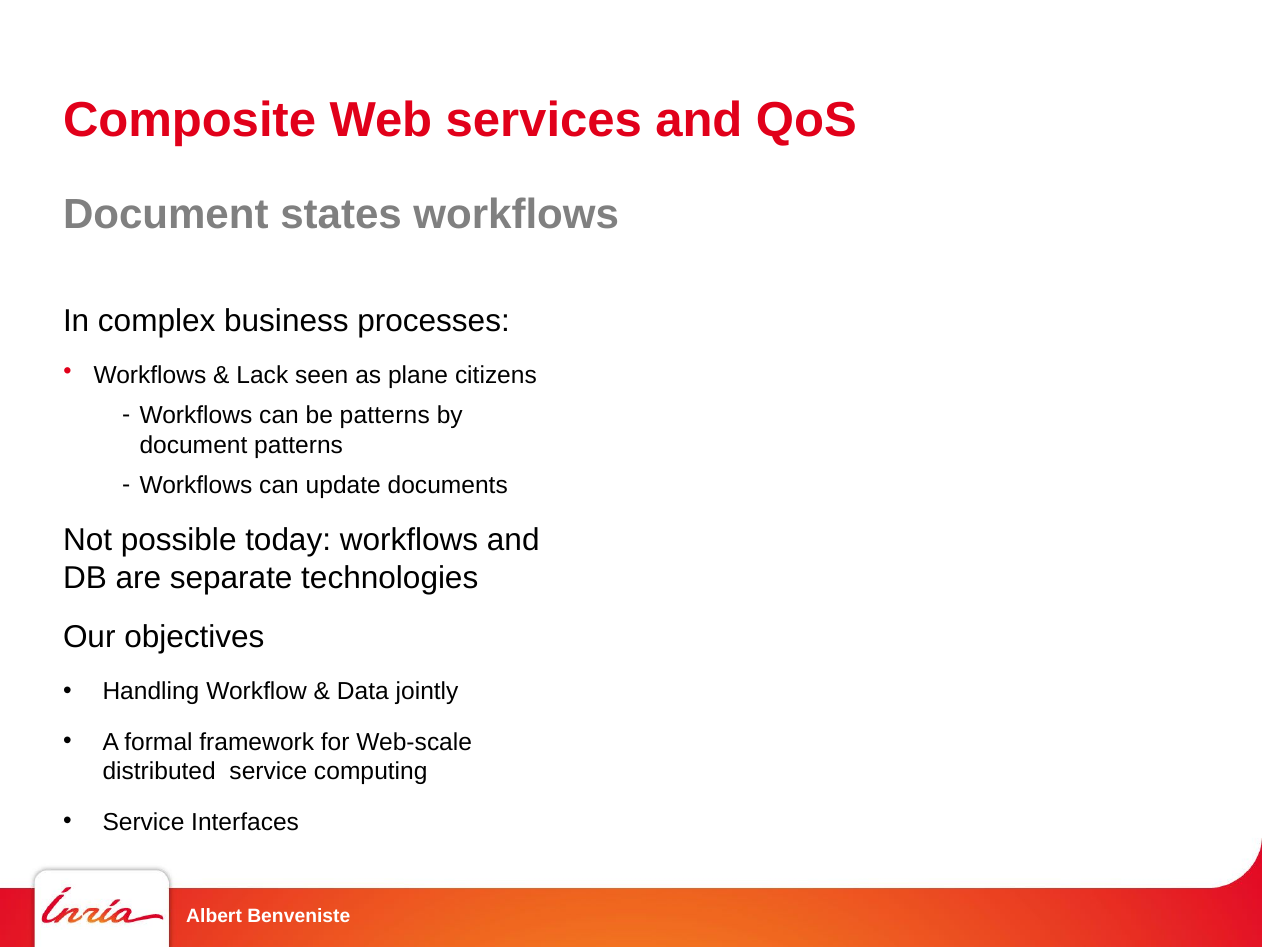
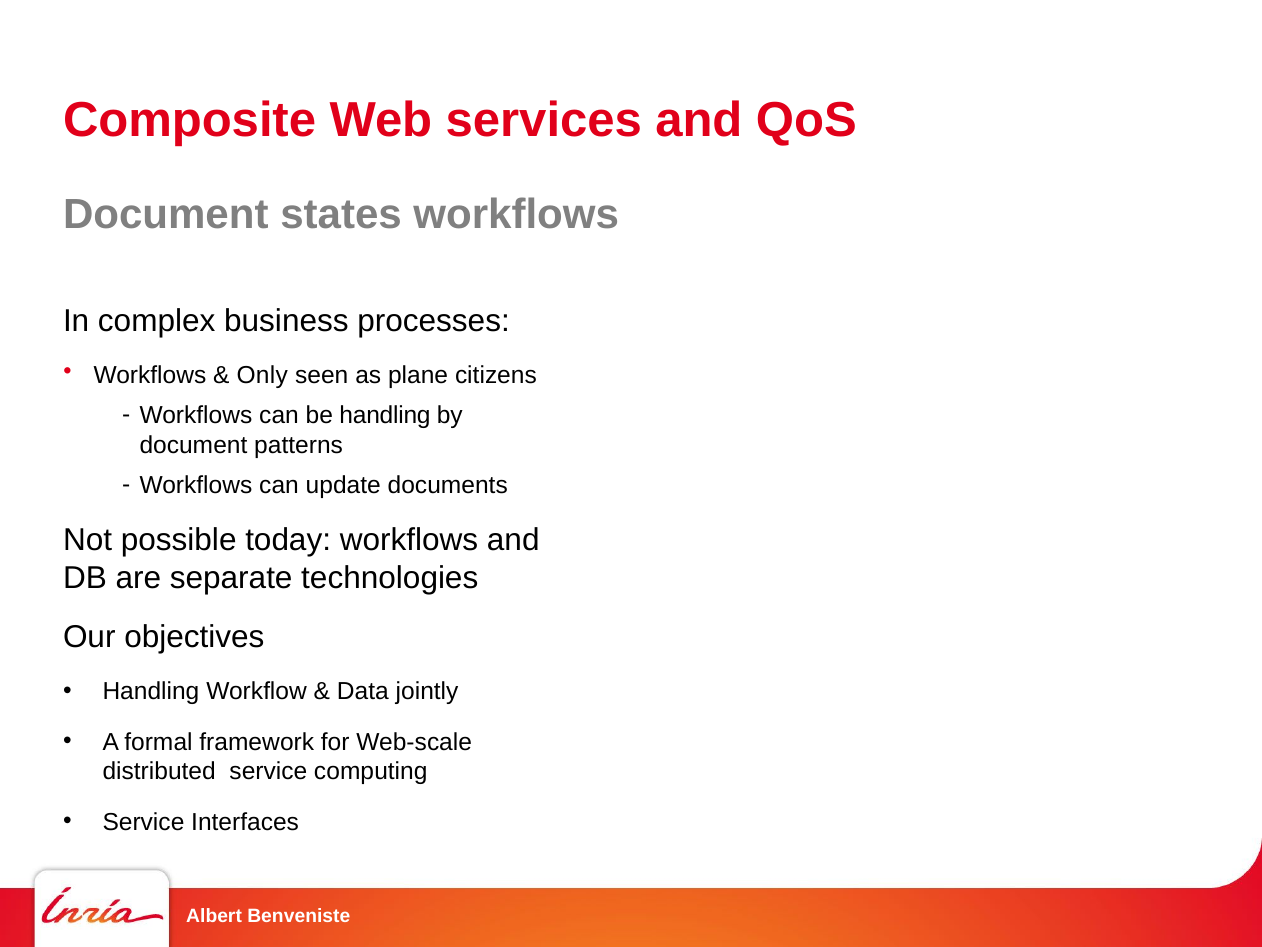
Lack: Lack -> Only (262, 376)
be patterns: patterns -> handling (385, 416)
